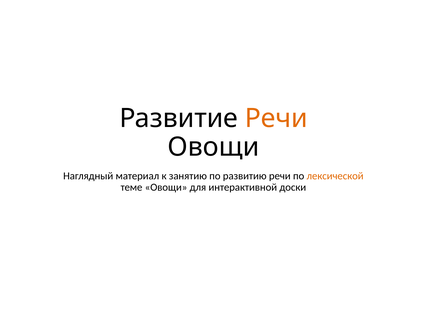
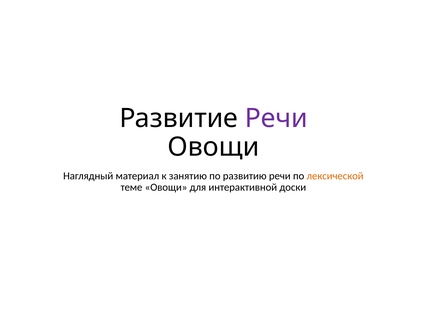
Речи colour: orange -> purple (276, 118)
